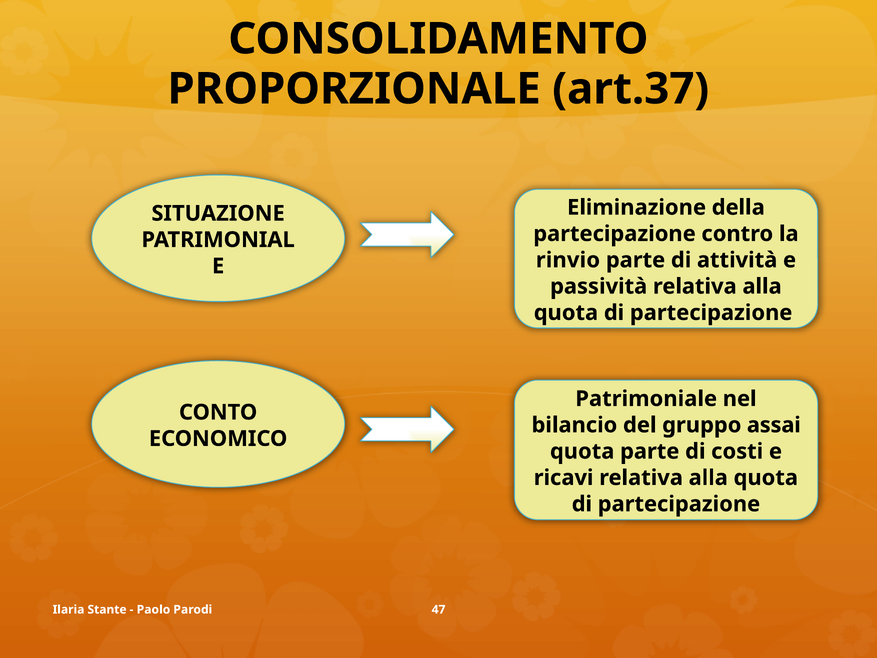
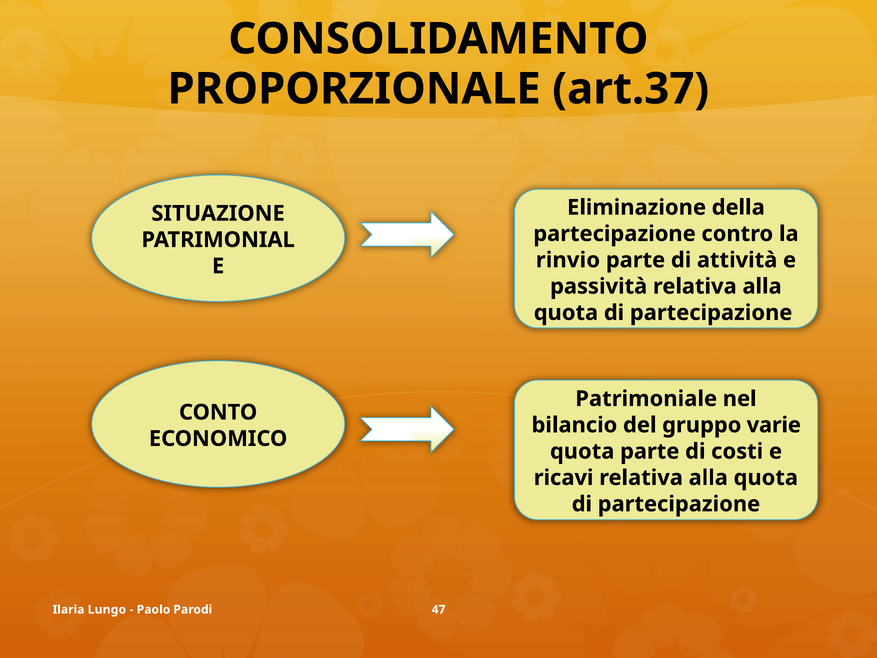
assai: assai -> varie (774, 425)
Stante: Stante -> Lungo (107, 609)
